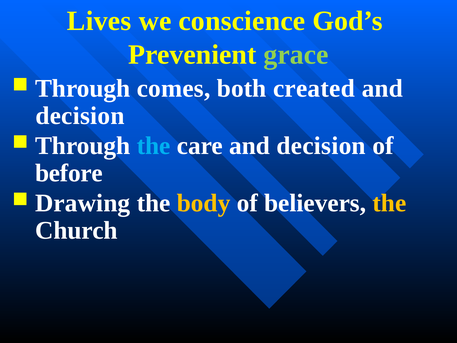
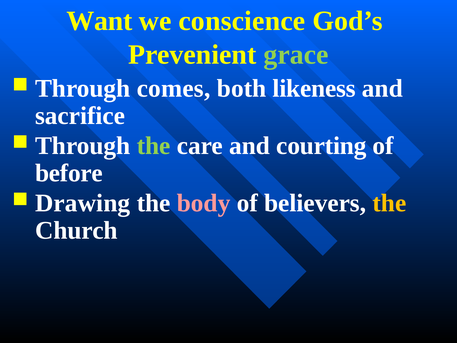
Lives: Lives -> Want (99, 21)
created: created -> likeness (314, 88)
decision: decision -> sacrifice (80, 116)
the colour: light blue -> light green (154, 146)
care and decision: decision -> courting (321, 146)
body colour: yellow -> pink (204, 203)
